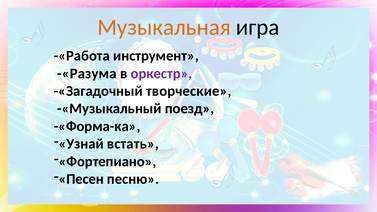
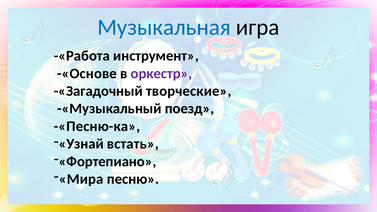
Музыкальная colour: orange -> blue (164, 27)
-«Разума: -«Разума -> -«Основе (87, 73)
-«Форма-ка: -«Форма-ка -> -«Песню-ка (97, 126)
Песен: Песен -> Мира (81, 179)
